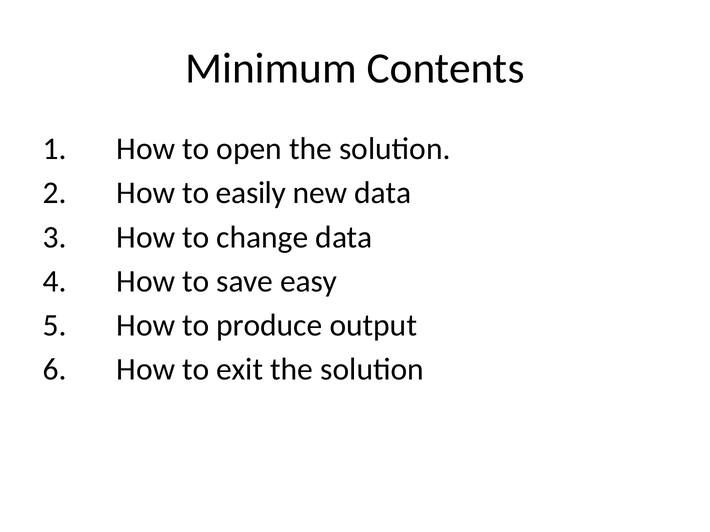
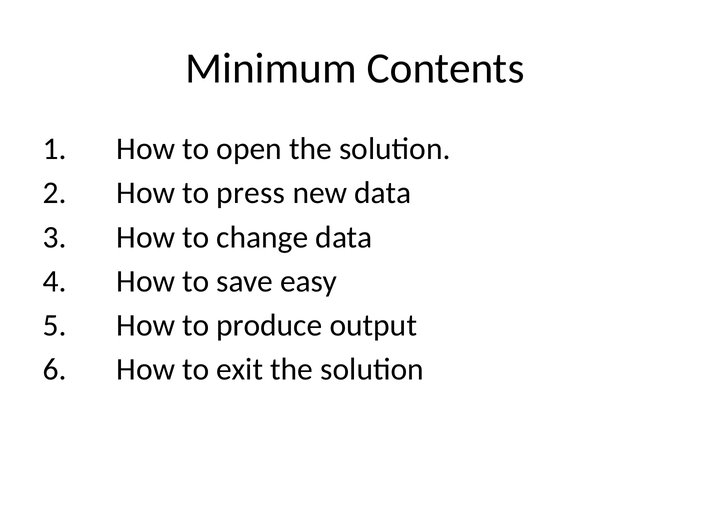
easily: easily -> press (251, 193)
